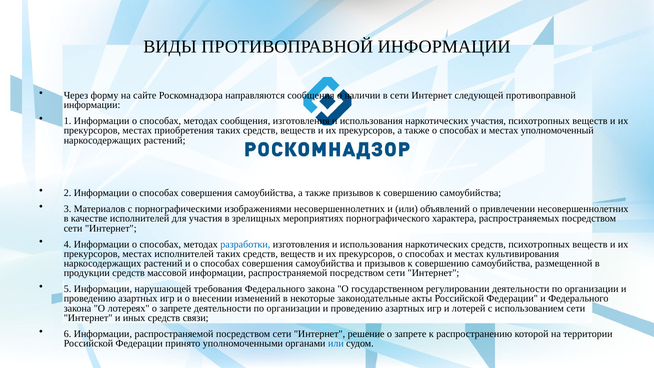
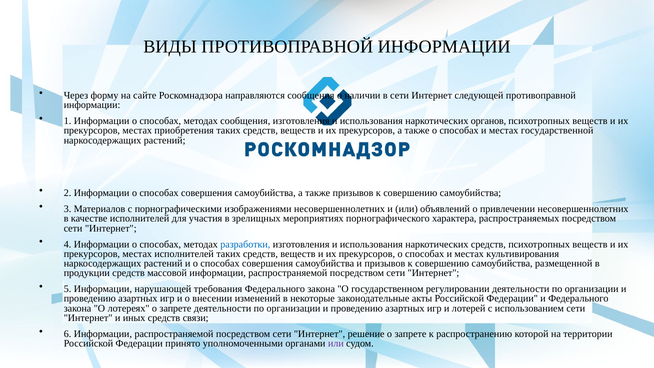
наркотических участия: участия -> органов (488, 121)
уполномоченный: уполномоченный -> государственной (557, 131)
или colour: blue -> purple (336, 343)
